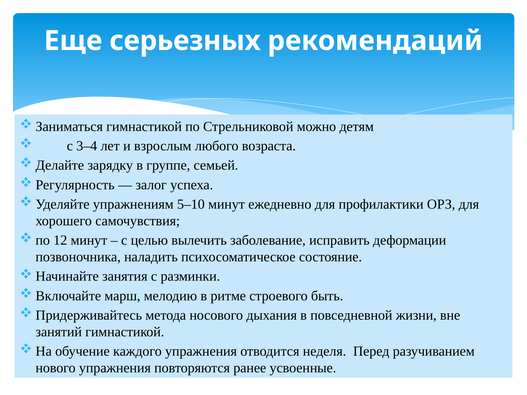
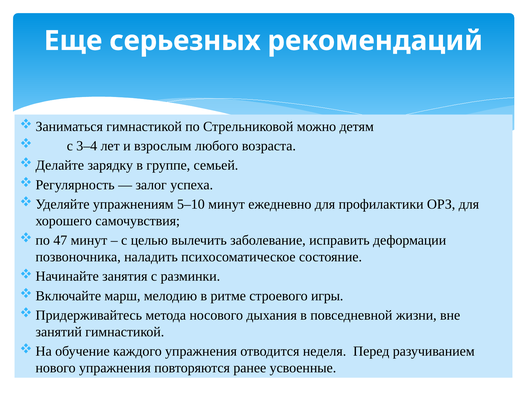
12: 12 -> 47 (60, 240)
быть: быть -> игры (327, 296)
